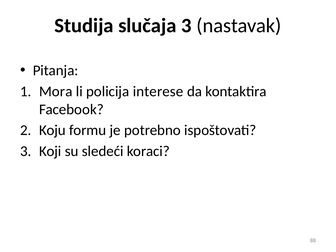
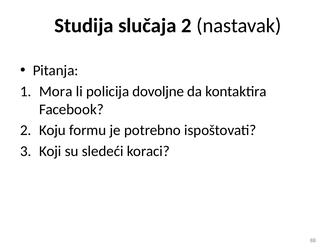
slučaja 3: 3 -> 2 (186, 26)
interese: interese -> dovoljne (158, 91)
